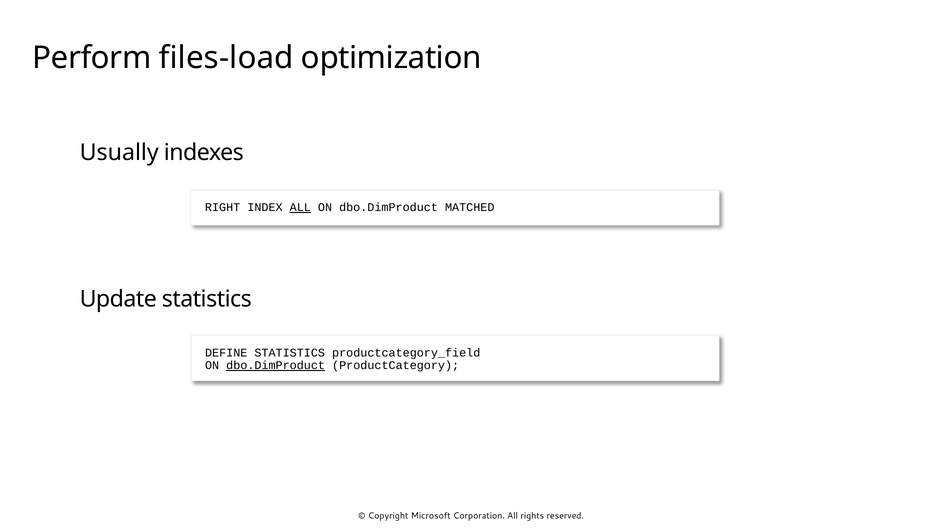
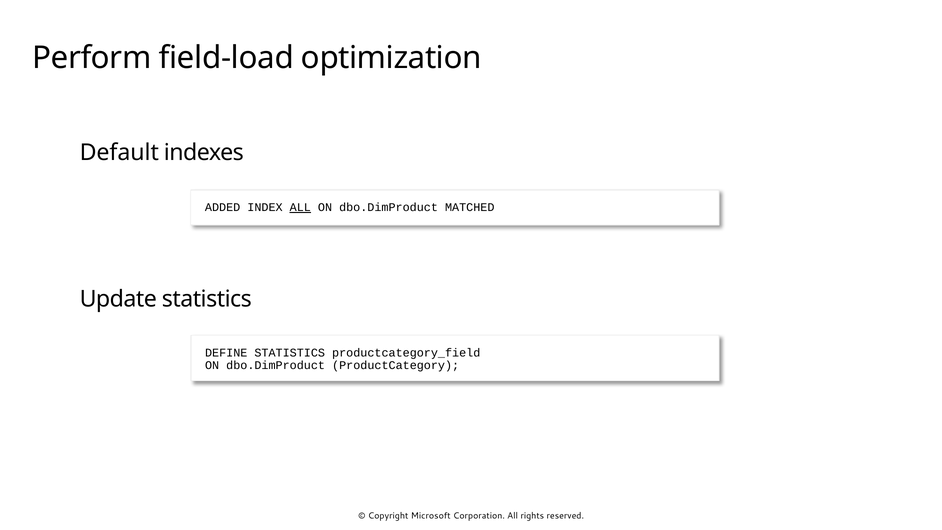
files-load: files-load -> field-load (226, 58)
Usually: Usually -> Default (119, 153)
RIGHT: RIGHT -> ADDED (223, 207)
dbo.DimProduct underline: present -> none (276, 365)
